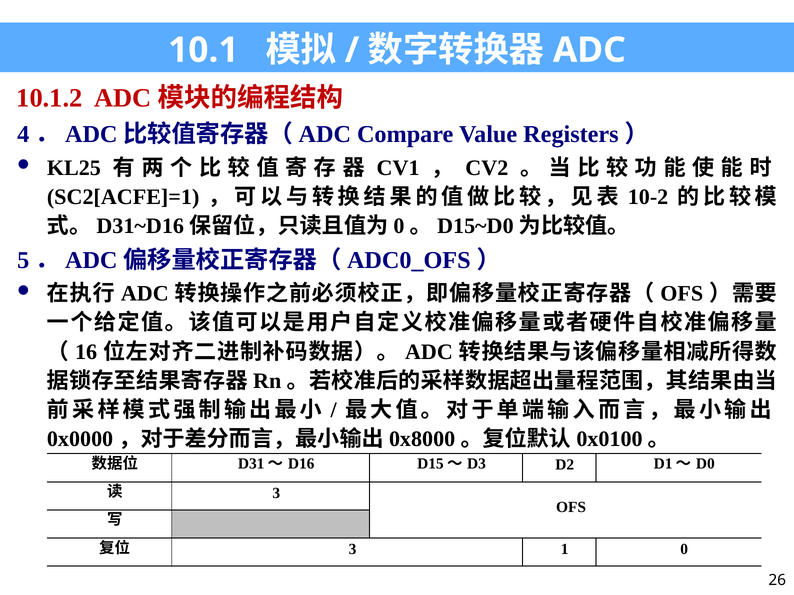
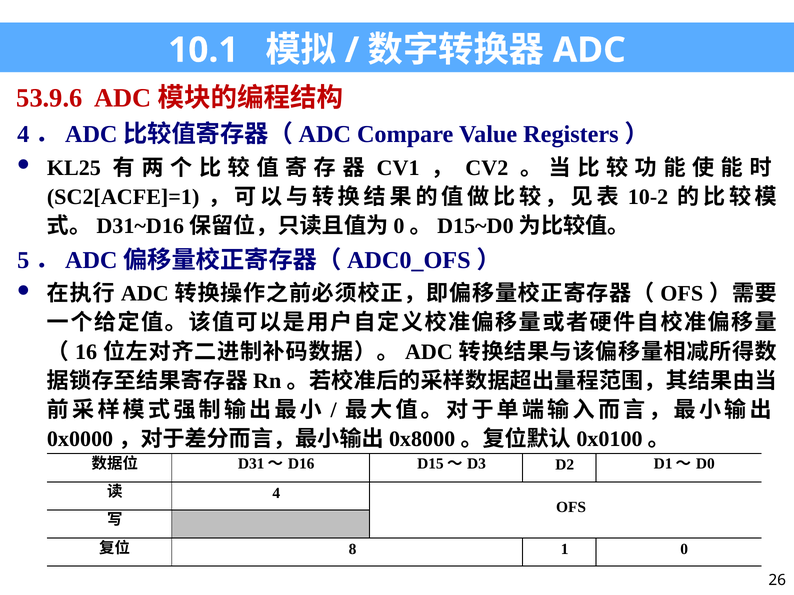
10.1.2: 10.1.2 -> 53.9.6 (49, 98)
3: 3 -> 4 (276, 493)
3: 3 -> 8 (353, 550)
